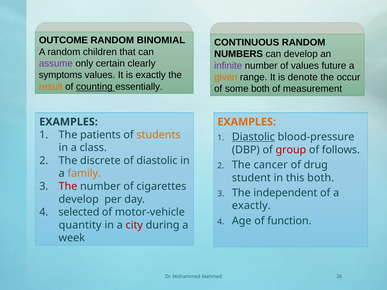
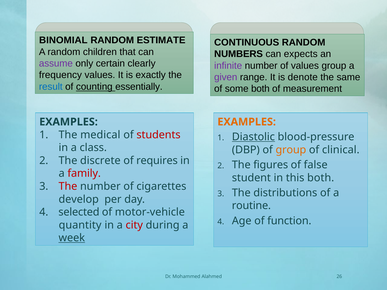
OUTCOME: OUTCOME -> BINOMIAL (63, 40)
BINOMIAL: BINOMIAL -> ESTIMATE (161, 40)
can develop: develop -> expects (301, 54)
values future: future -> group (334, 66)
symptoms: symptoms -> frequency (60, 75)
given colour: orange -> purple (226, 77)
occur: occur -> same (348, 77)
result colour: orange -> blue (51, 87)
patients: patients -> medical (100, 135)
students colour: orange -> red (159, 135)
group colour: red -> orange (291, 150)
follows: follows -> clinical (341, 150)
of diastolic: diastolic -> requires (157, 161)
cancer: cancer -> figures (271, 165)
drug: drug -> false (316, 165)
family colour: orange -> red (84, 174)
independent: independent -> distributions (285, 193)
exactly: exactly -> routine (251, 206)
week underline: none -> present (72, 238)
